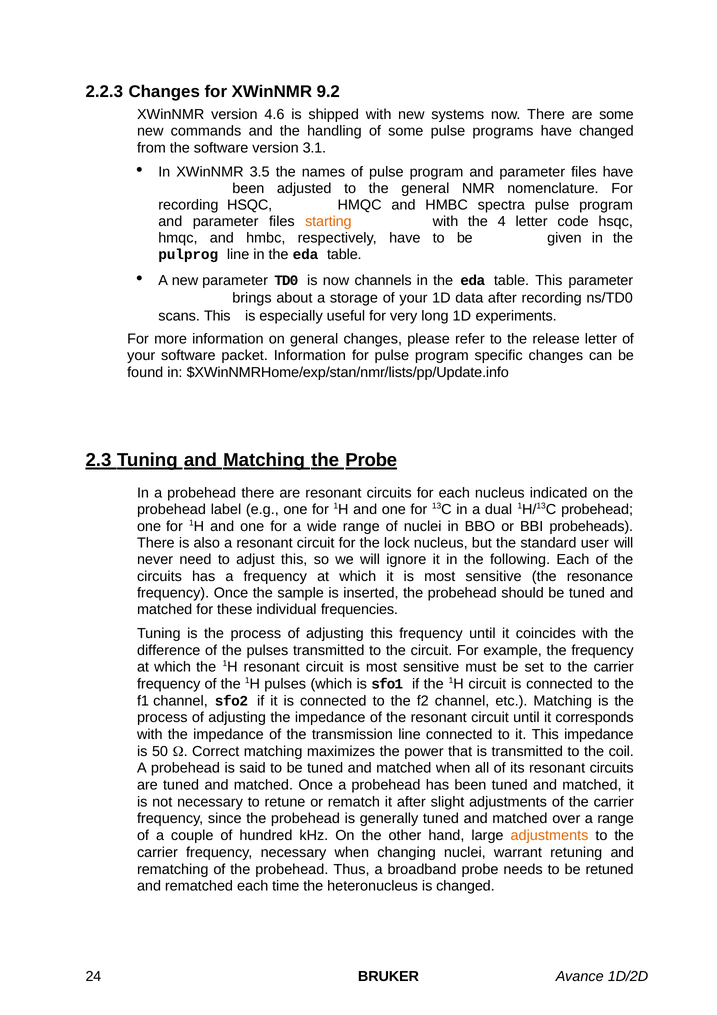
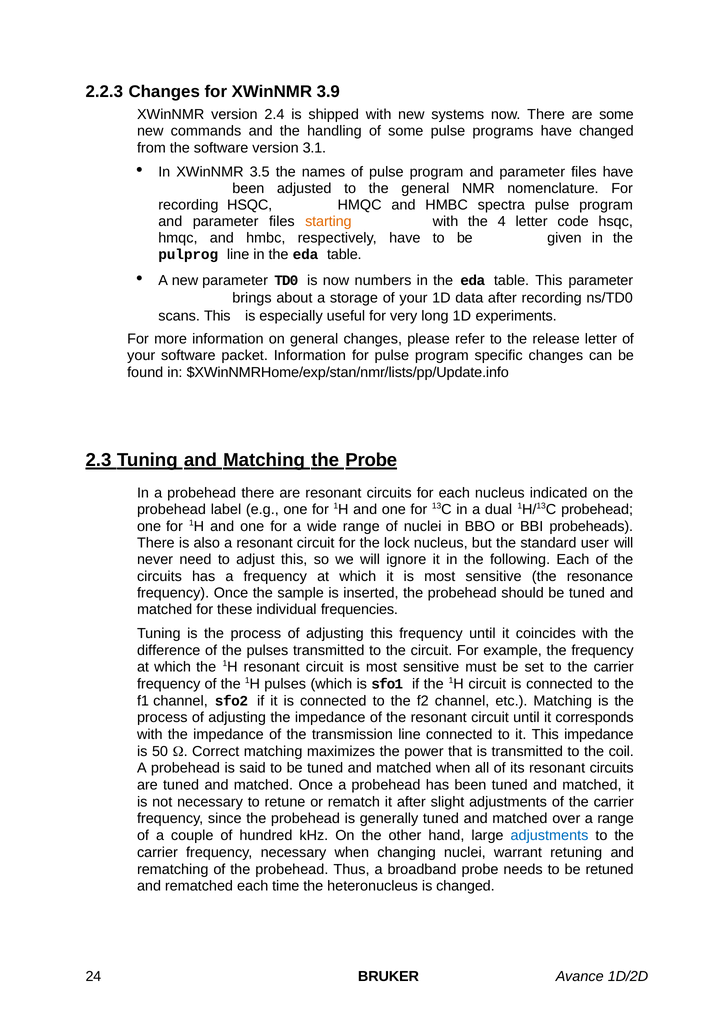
9.2: 9.2 -> 3.9 (328, 92)
4.6: 4.6 -> 2.4 (274, 114)
channels: channels -> numbers (383, 281)
adjustments colour: orange -> blue (549, 835)
